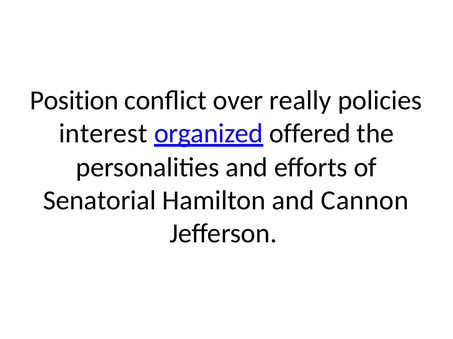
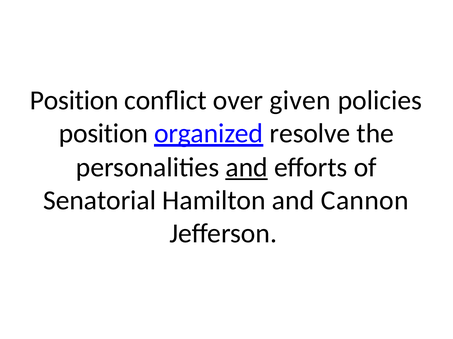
really: really -> given (300, 101)
interest: interest -> position (103, 134)
offered: offered -> resolve (310, 134)
and underline: none -> present (247, 168)
